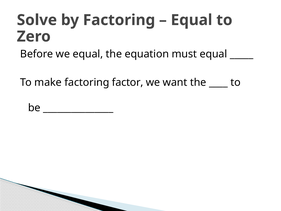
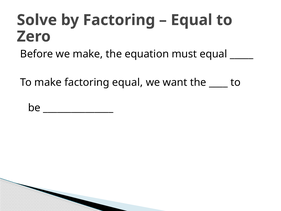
we equal: equal -> make (88, 54)
factoring factor: factor -> equal (128, 82)
